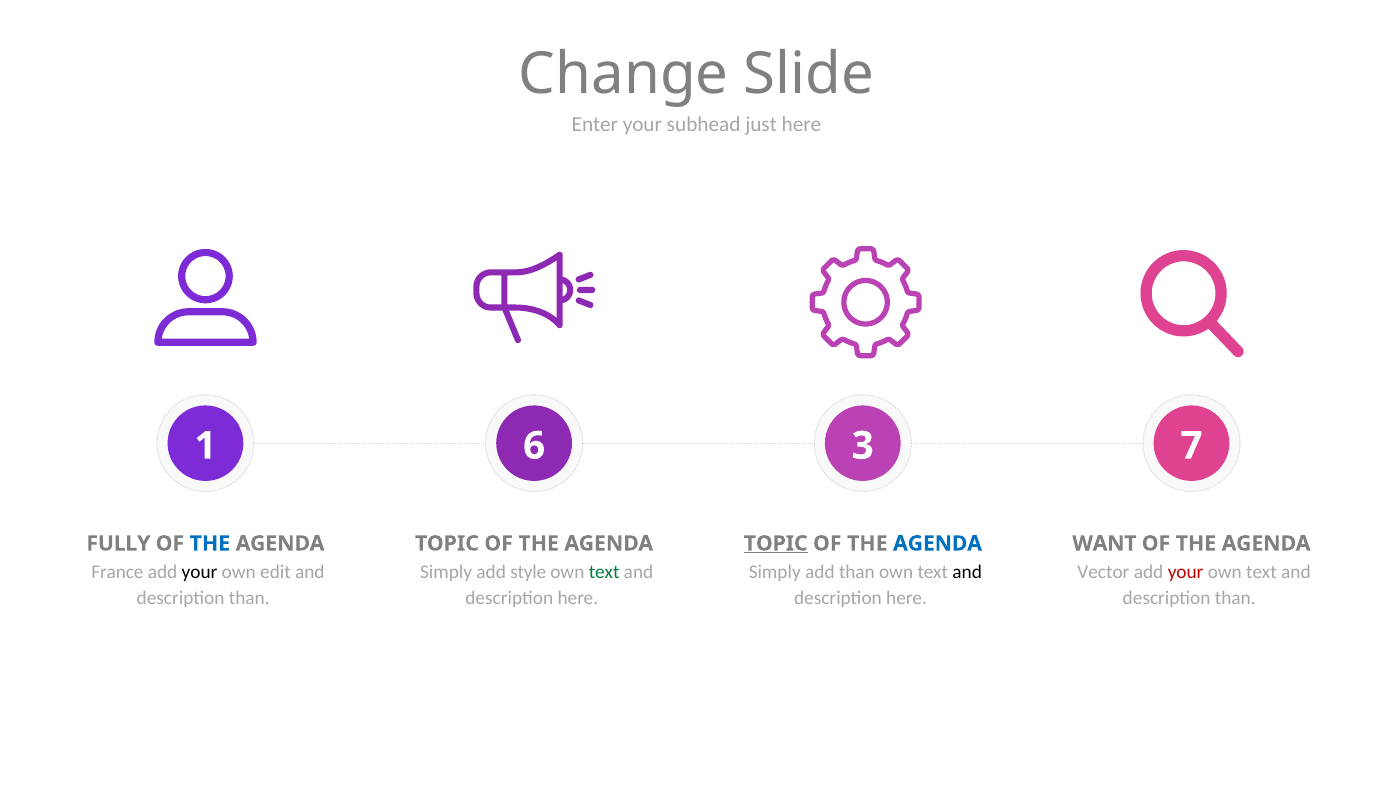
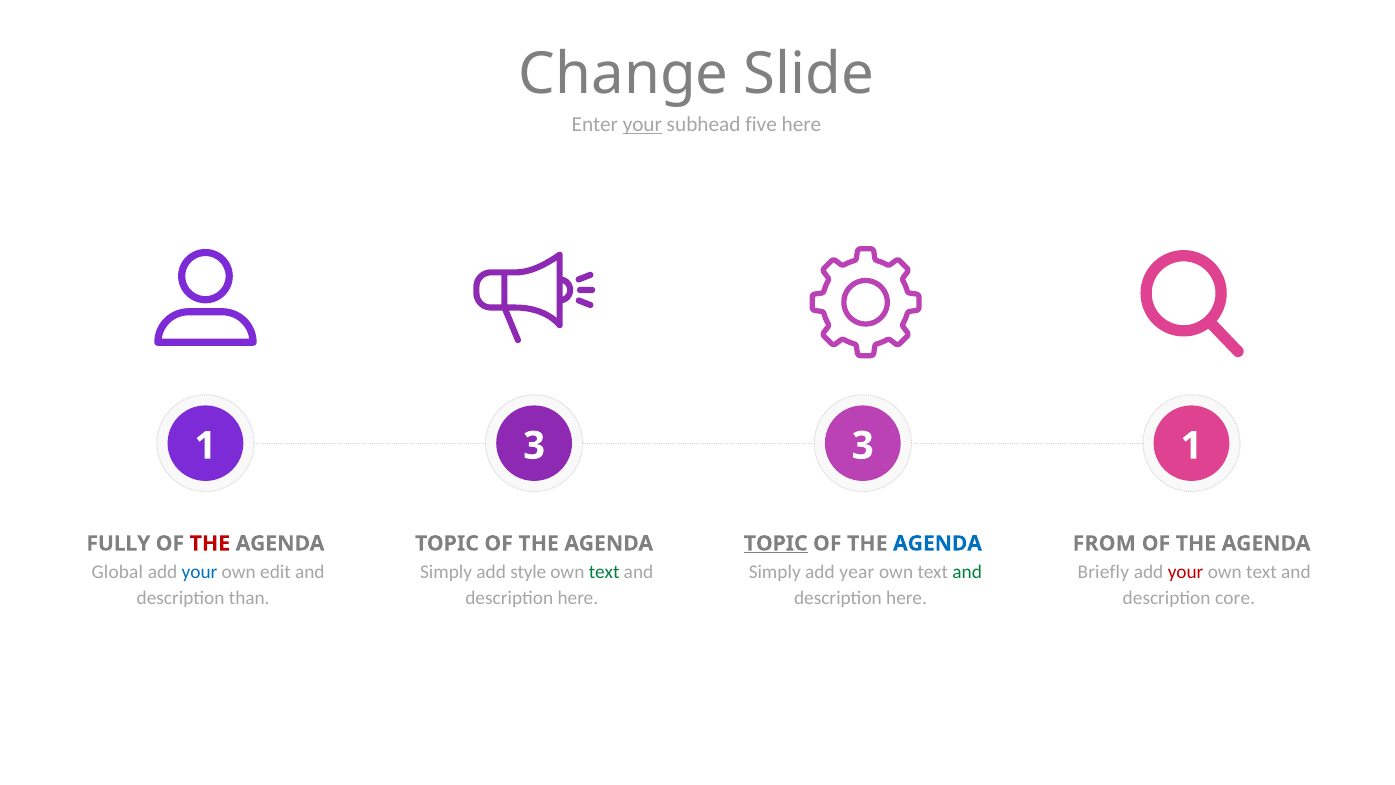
your underline: none -> present (642, 125)
just: just -> five (761, 125)
1 6: 6 -> 3 (534, 446)
3 7: 7 -> 1 (1191, 446)
THE colour: blue -> red (210, 543)
WANT: WANT -> FROM (1104, 543)
France: France -> Global (117, 572)
your colour: black -> blue (200, 572)
add than: than -> year (857, 572)
and colour: black -> green (967, 572)
Vector: Vector -> Briefly (1103, 572)
than: than -> core (1235, 598)
